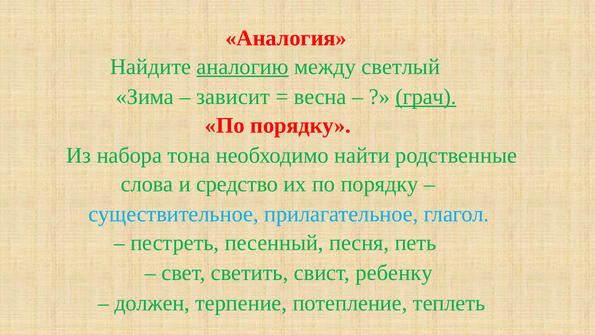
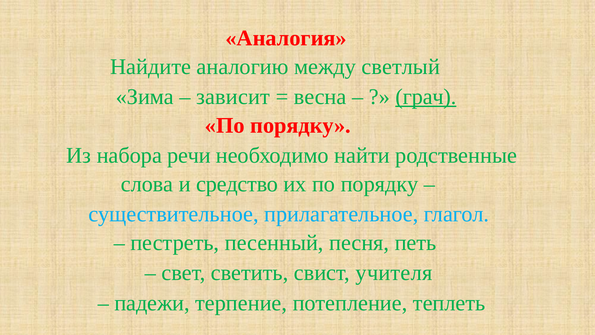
аналогию underline: present -> none (243, 67)
тона: тона -> речи (189, 155)
ребенку: ребенку -> учителя (394, 273)
должен: должен -> падежи (152, 303)
